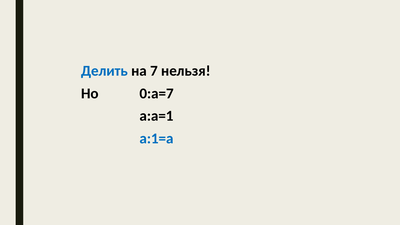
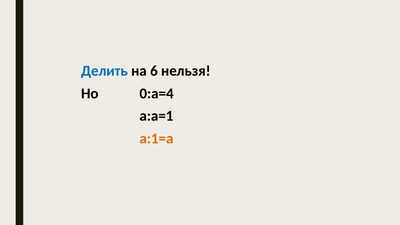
7: 7 -> 6 (154, 71)
0:а=7: 0:а=7 -> 0:а=4 (157, 93)
а:1=а colour: blue -> orange (156, 139)
